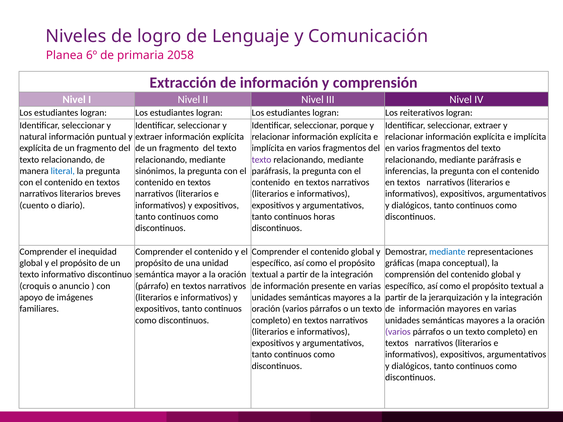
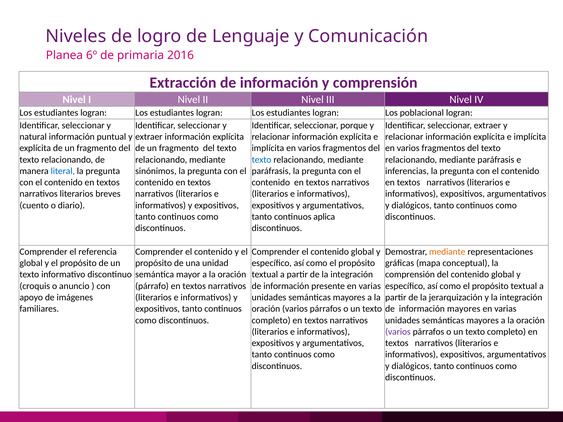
2058: 2058 -> 2016 (181, 55)
reiterativos: reiterativos -> poblacional (422, 113)
texto colour: purple -> blue (262, 160)
horas: horas -> aplica (324, 217)
inequidad: inequidad -> referencia (98, 252)
mediante colour: blue -> orange (447, 252)
